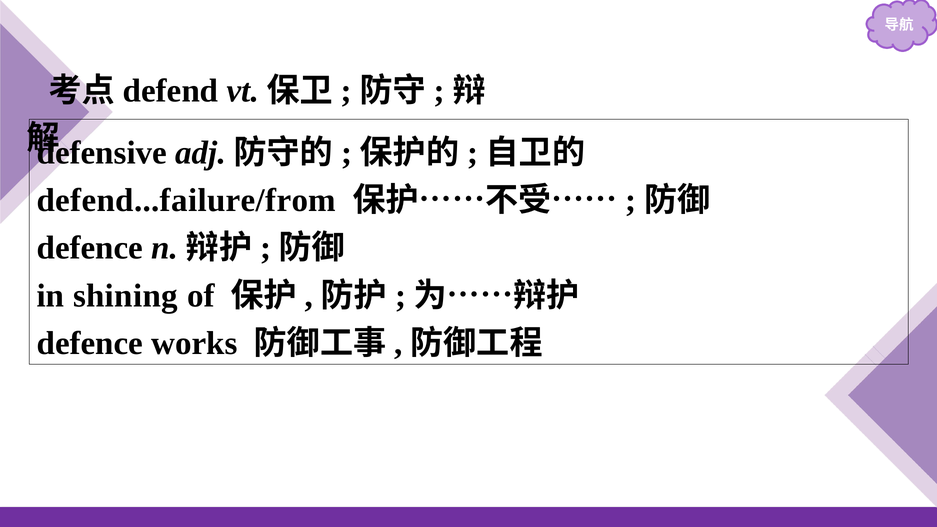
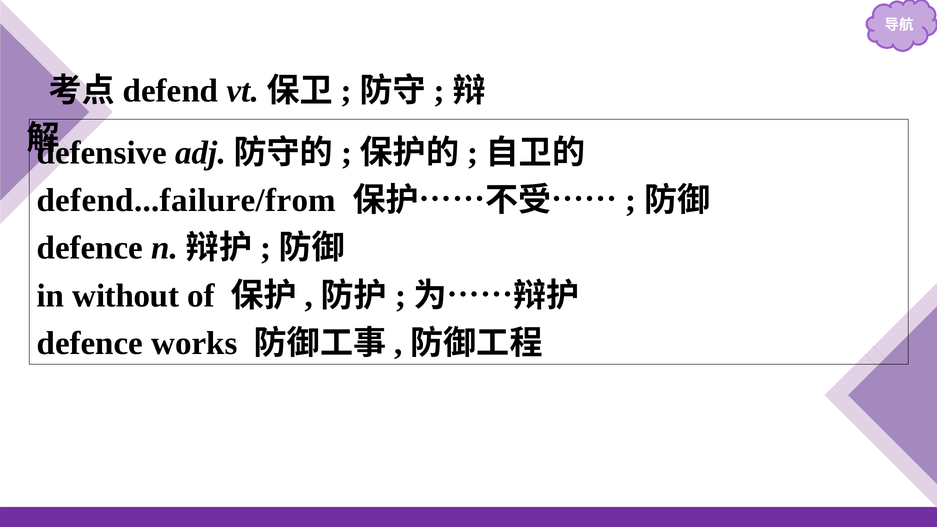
shining: shining -> without (126, 296)
